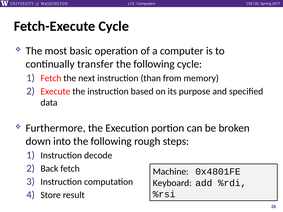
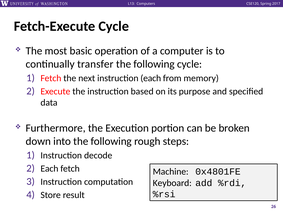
instruction than: than -> each (151, 78)
Back: Back -> Each (49, 169)
